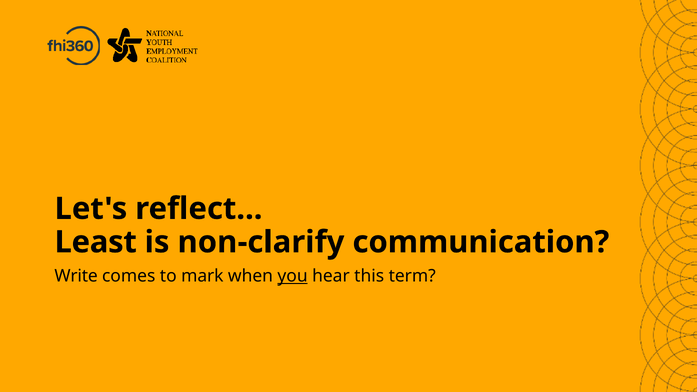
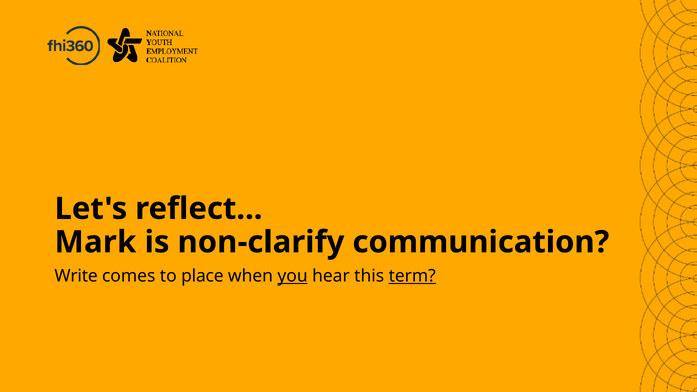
Least: Least -> Mark (95, 242)
mark: mark -> place (202, 276)
term underline: none -> present (412, 276)
